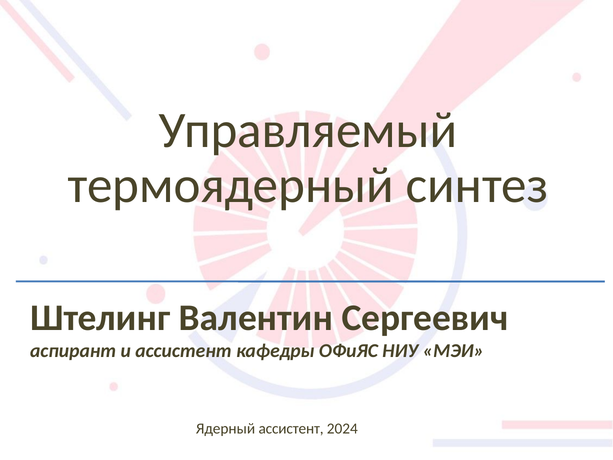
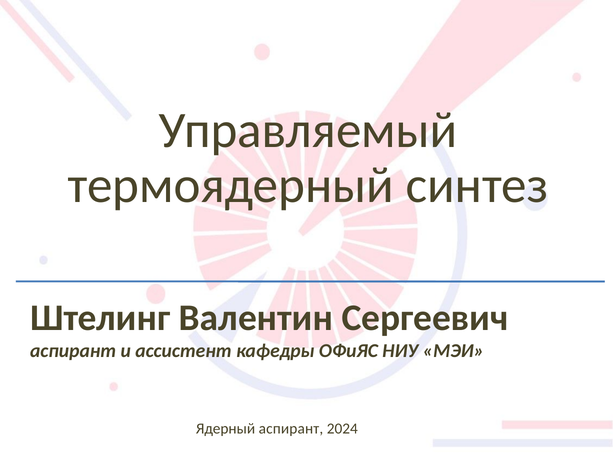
Ядерный ассистент: ассистент -> аспирант (291, 428)
